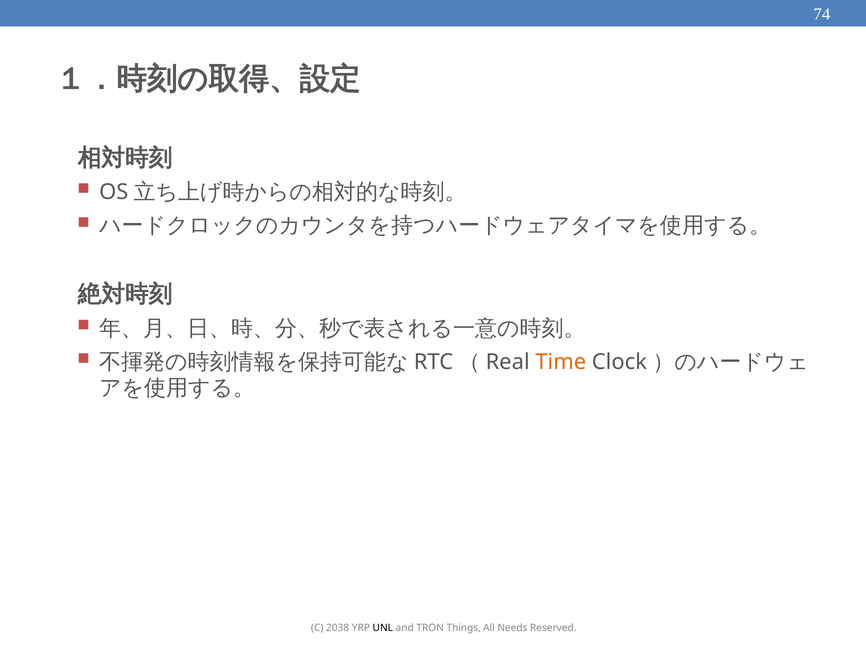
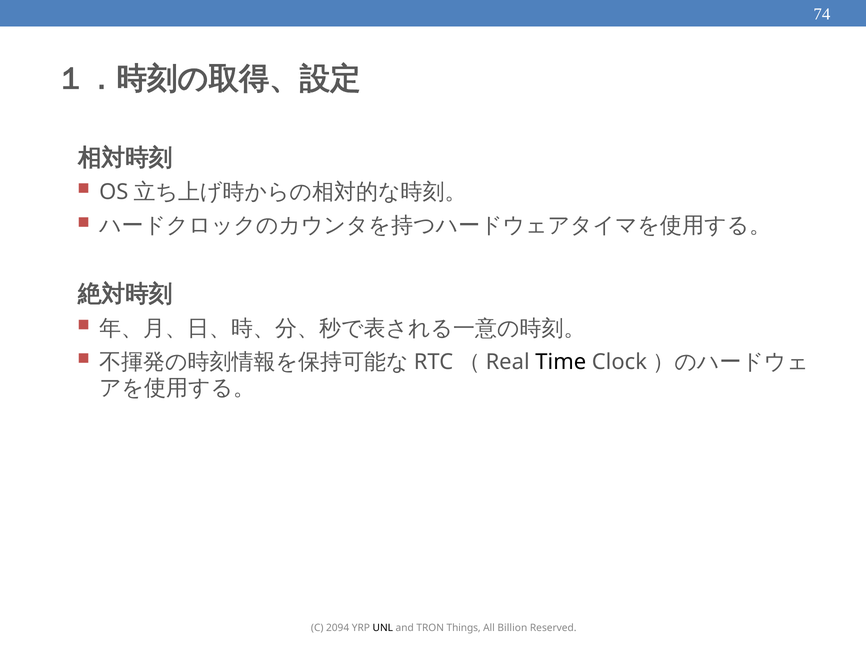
Time colour: orange -> black (561, 362)
2038: 2038 -> 2094 (338, 628)
Needs: Needs -> Billion (512, 628)
